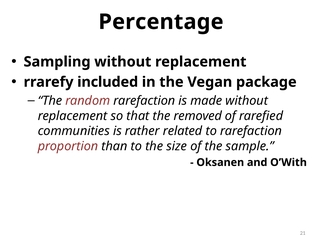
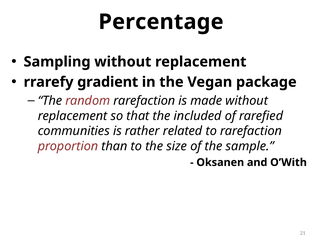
included: included -> gradient (108, 82)
removed: removed -> included (198, 116)
